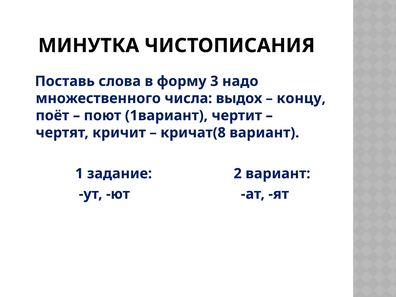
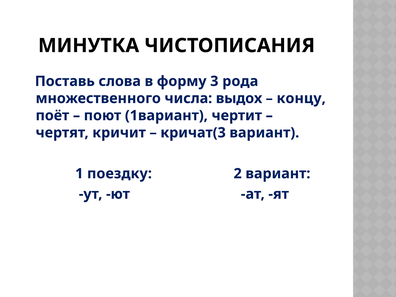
надо: надо -> рода (240, 81)
кричат(8: кричат(8 -> кричат(3 (193, 133)
задание: задание -> поездку (119, 174)
